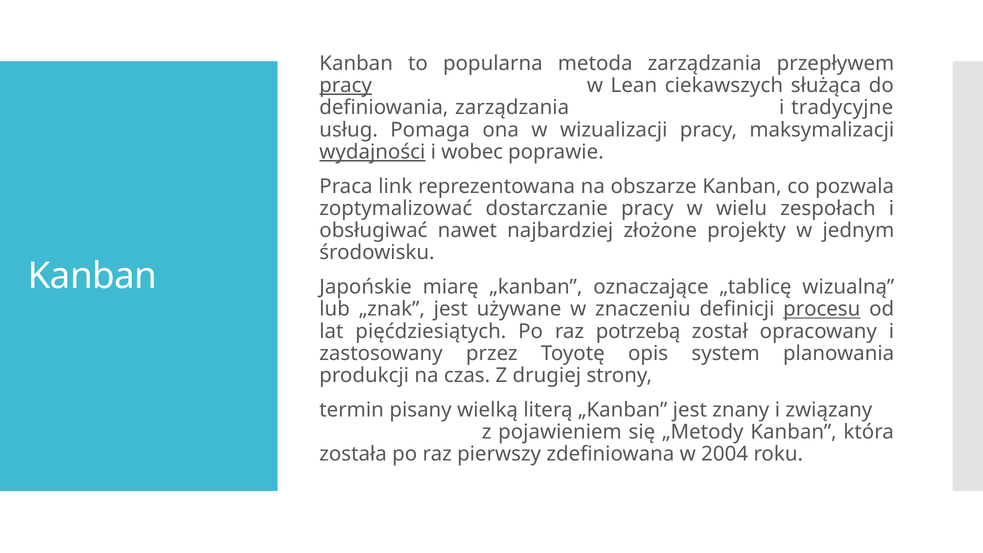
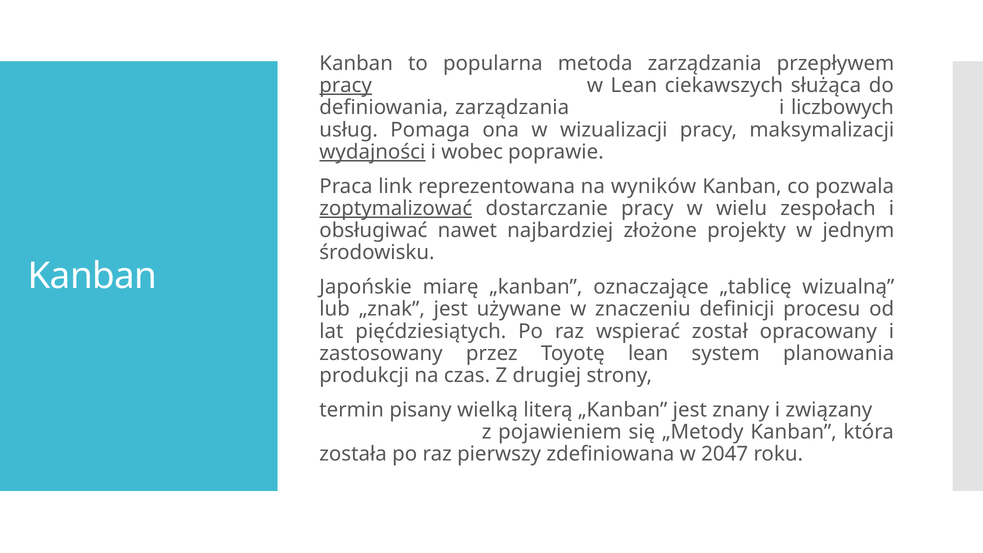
tradycyjne: tradycyjne -> liczbowych (842, 108)
obszarze: obszarze -> wyników (654, 186)
zoptymalizować underline: none -> present (396, 208)
procesu underline: present -> none (822, 309)
potrzebą: potrzebą -> wspierać (638, 331)
Toyotę opis: opis -> lean (648, 353)
2004: 2004 -> 2047 (725, 454)
